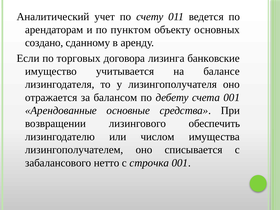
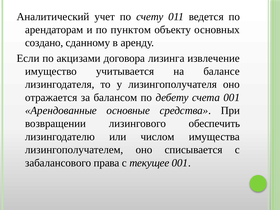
торговых: торговых -> акцизами (79, 58)
банковские: банковские -> извлечение (214, 58)
нетто: нетто -> права (107, 163)
строчка: строчка -> текущее (149, 163)
